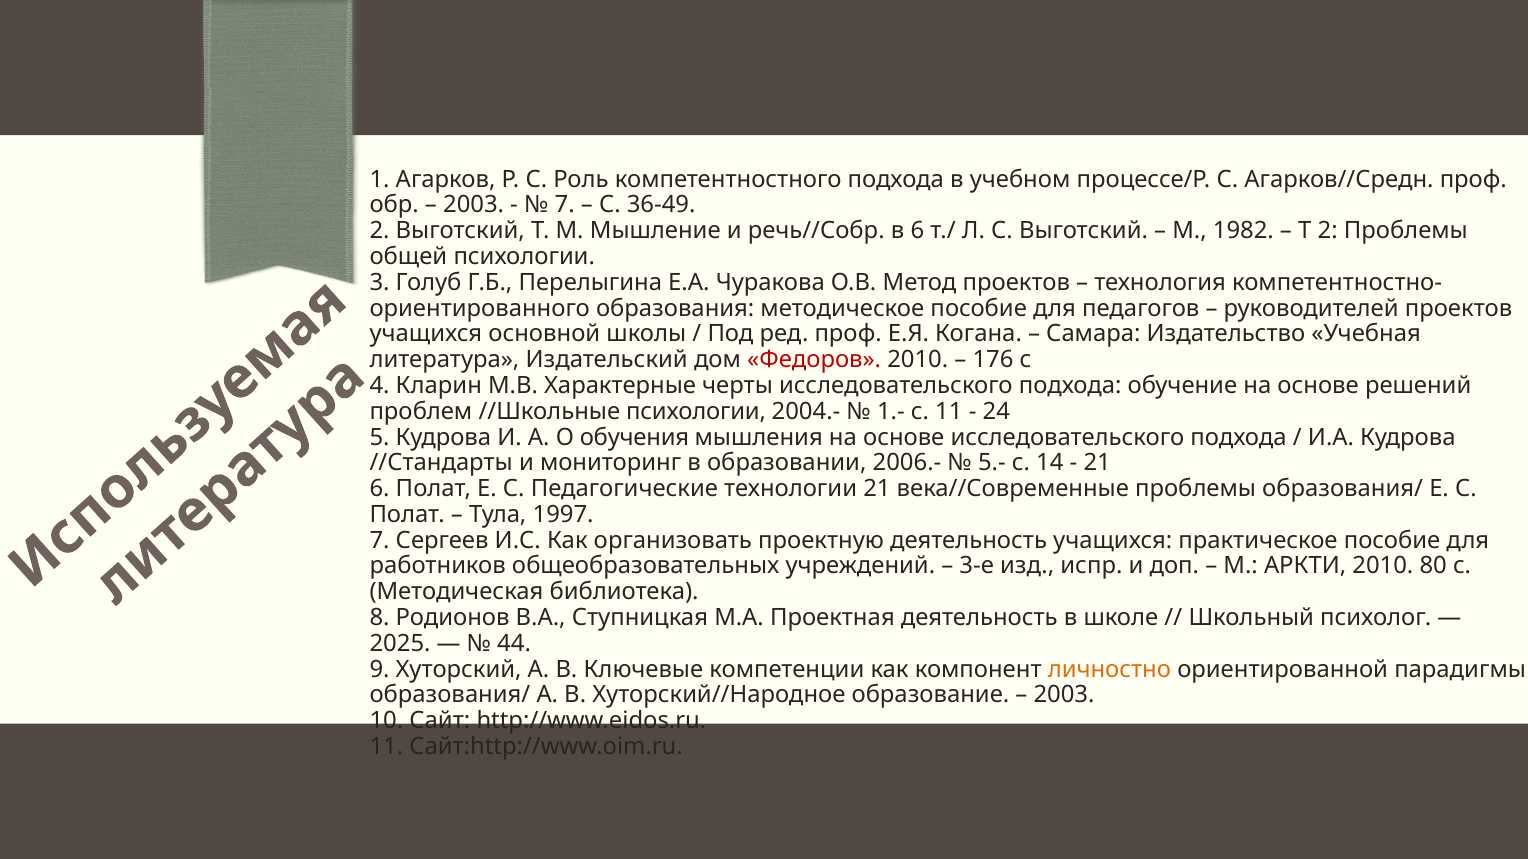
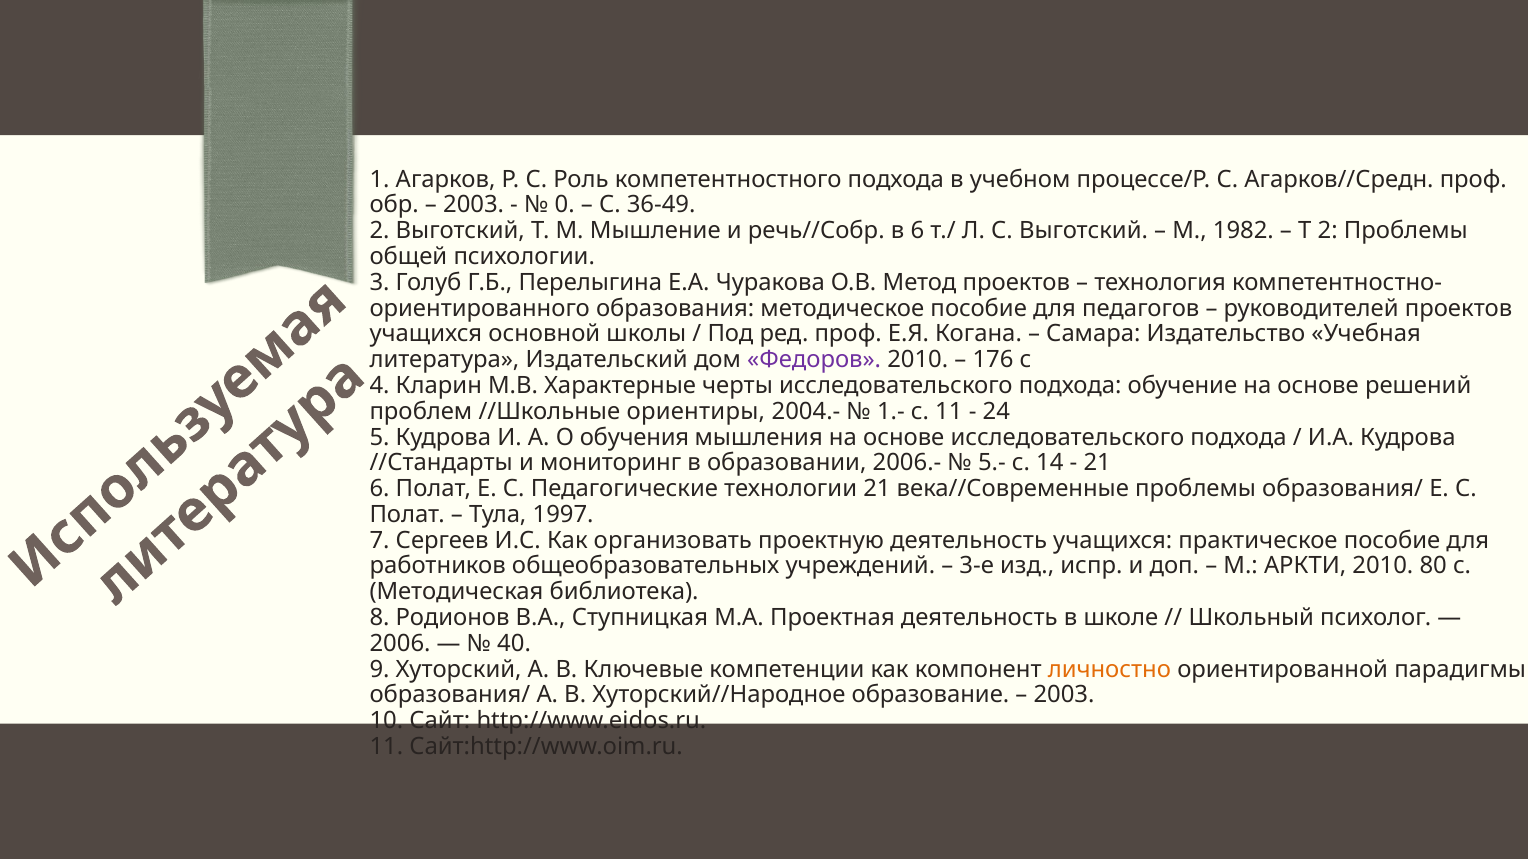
7: 7 -> 0 (565, 205)
Федоров colour: red -> purple (814, 360)
//Школьные психологии: психологии -> ориентиры (696, 412)
2025: 2025 -> 2006 (400, 644)
44: 44 -> 40 (514, 644)
